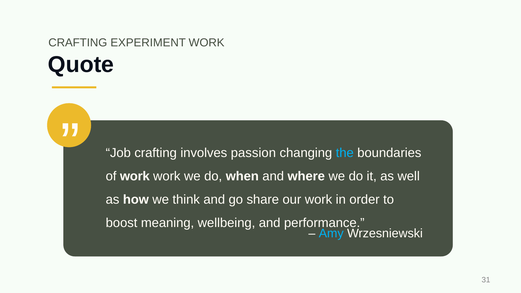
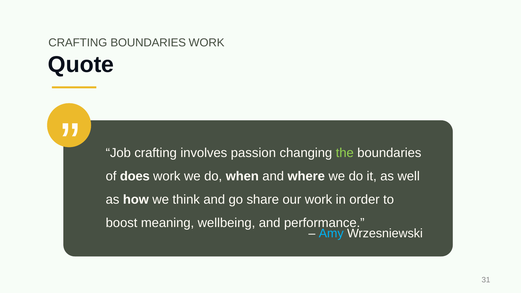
CRAFTING EXPERIMENT: EXPERIMENT -> BOUNDARIES (148, 43)
the colour: light blue -> light green (345, 153)
of work: work -> does (135, 176)
